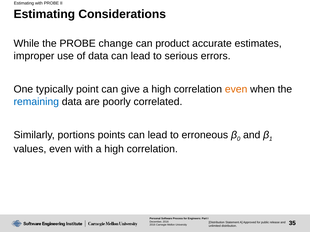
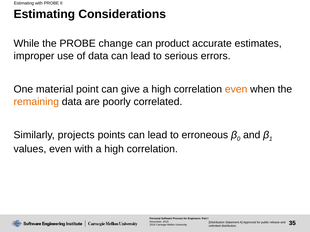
typically: typically -> material (55, 89)
remaining colour: blue -> orange (36, 102)
portions: portions -> projects (76, 135)
